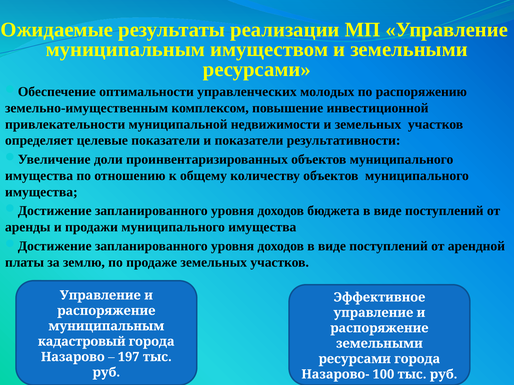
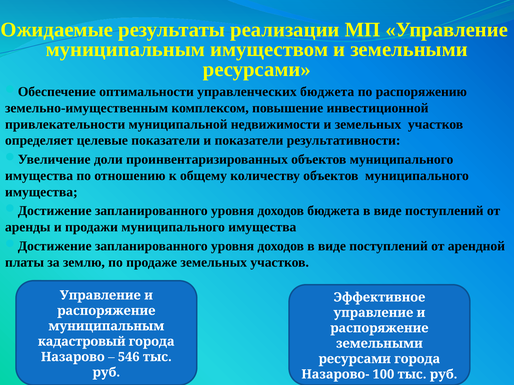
управленческих молодых: молодых -> бюджета (327, 92)
197: 197 -> 546 (129, 357)
